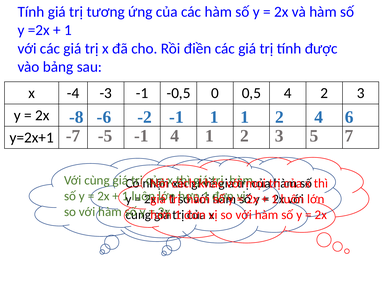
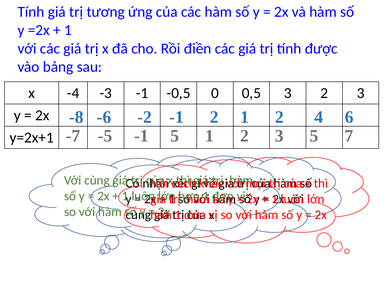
0,5 4: 4 -> 3 (288, 93)
-1 1: 1 -> 2 (214, 117)
-1 4: 4 -> 5 (175, 136)
